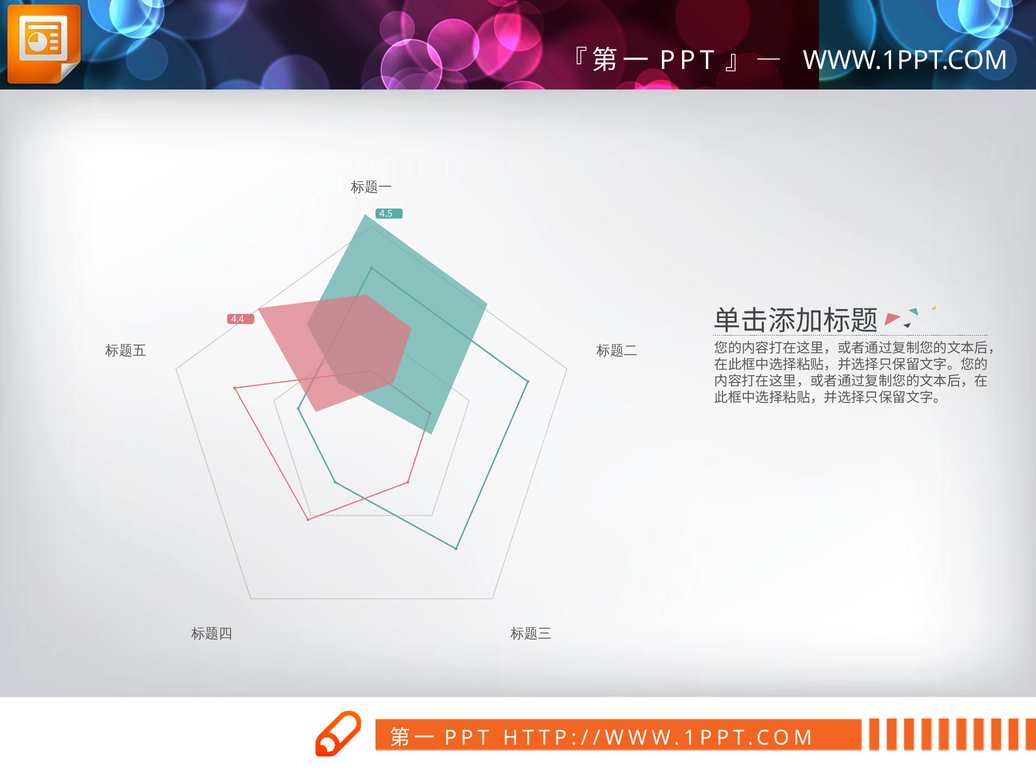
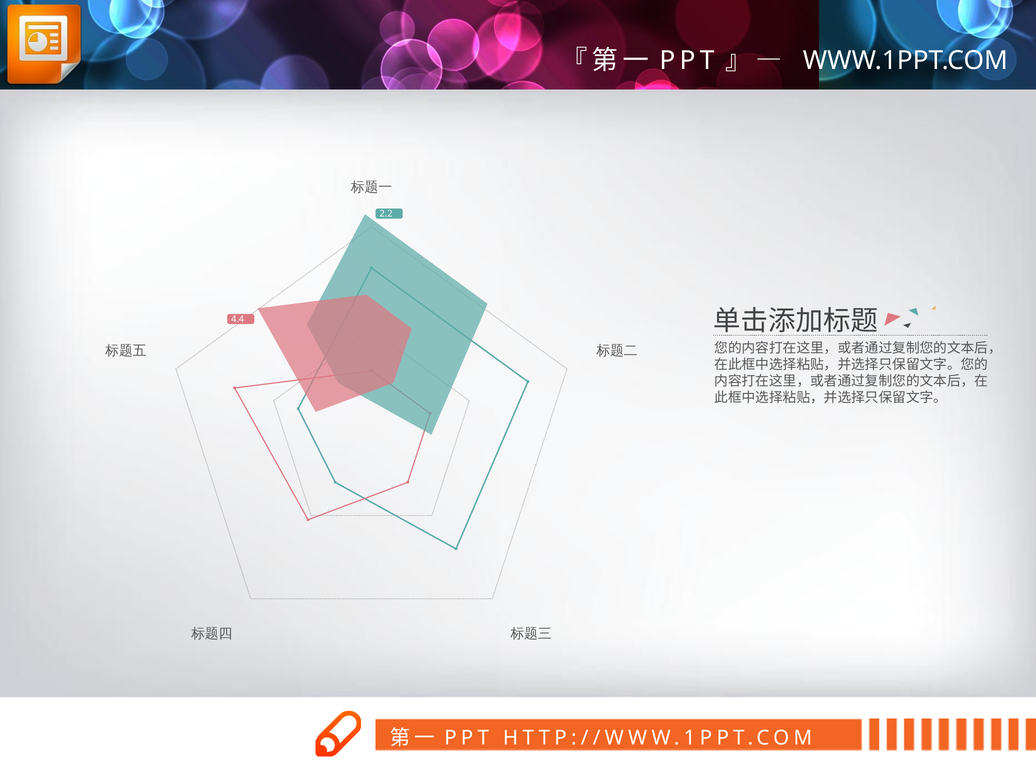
4.5: 4.5 -> 2.2 (386, 214)
